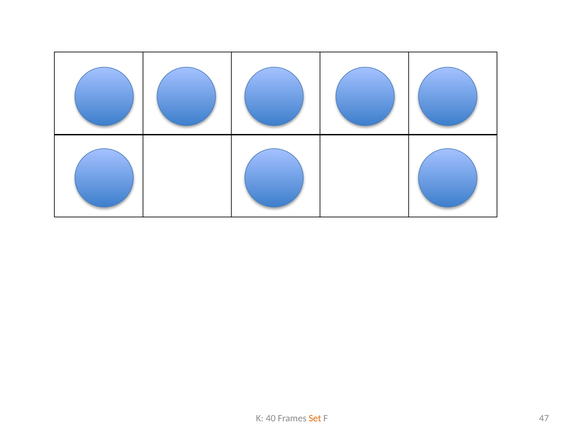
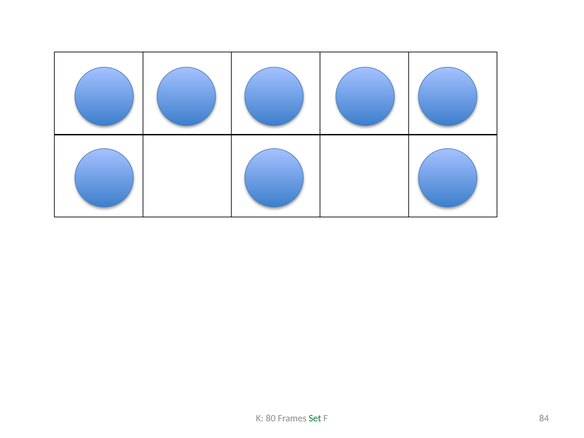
40: 40 -> 80 (271, 418)
Set colour: orange -> green (315, 418)
47: 47 -> 84 (544, 418)
